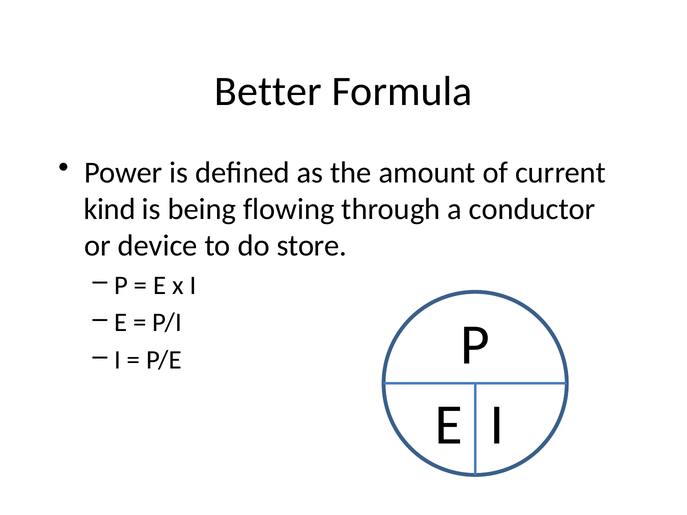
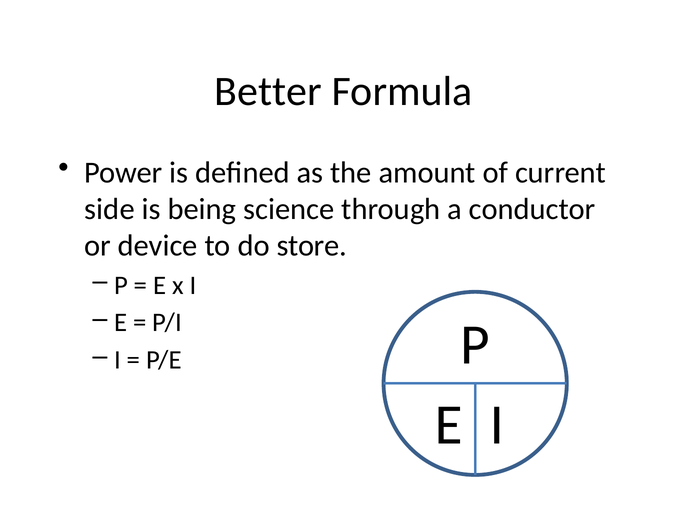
kind: kind -> side (109, 209)
flowing: flowing -> science (289, 209)
